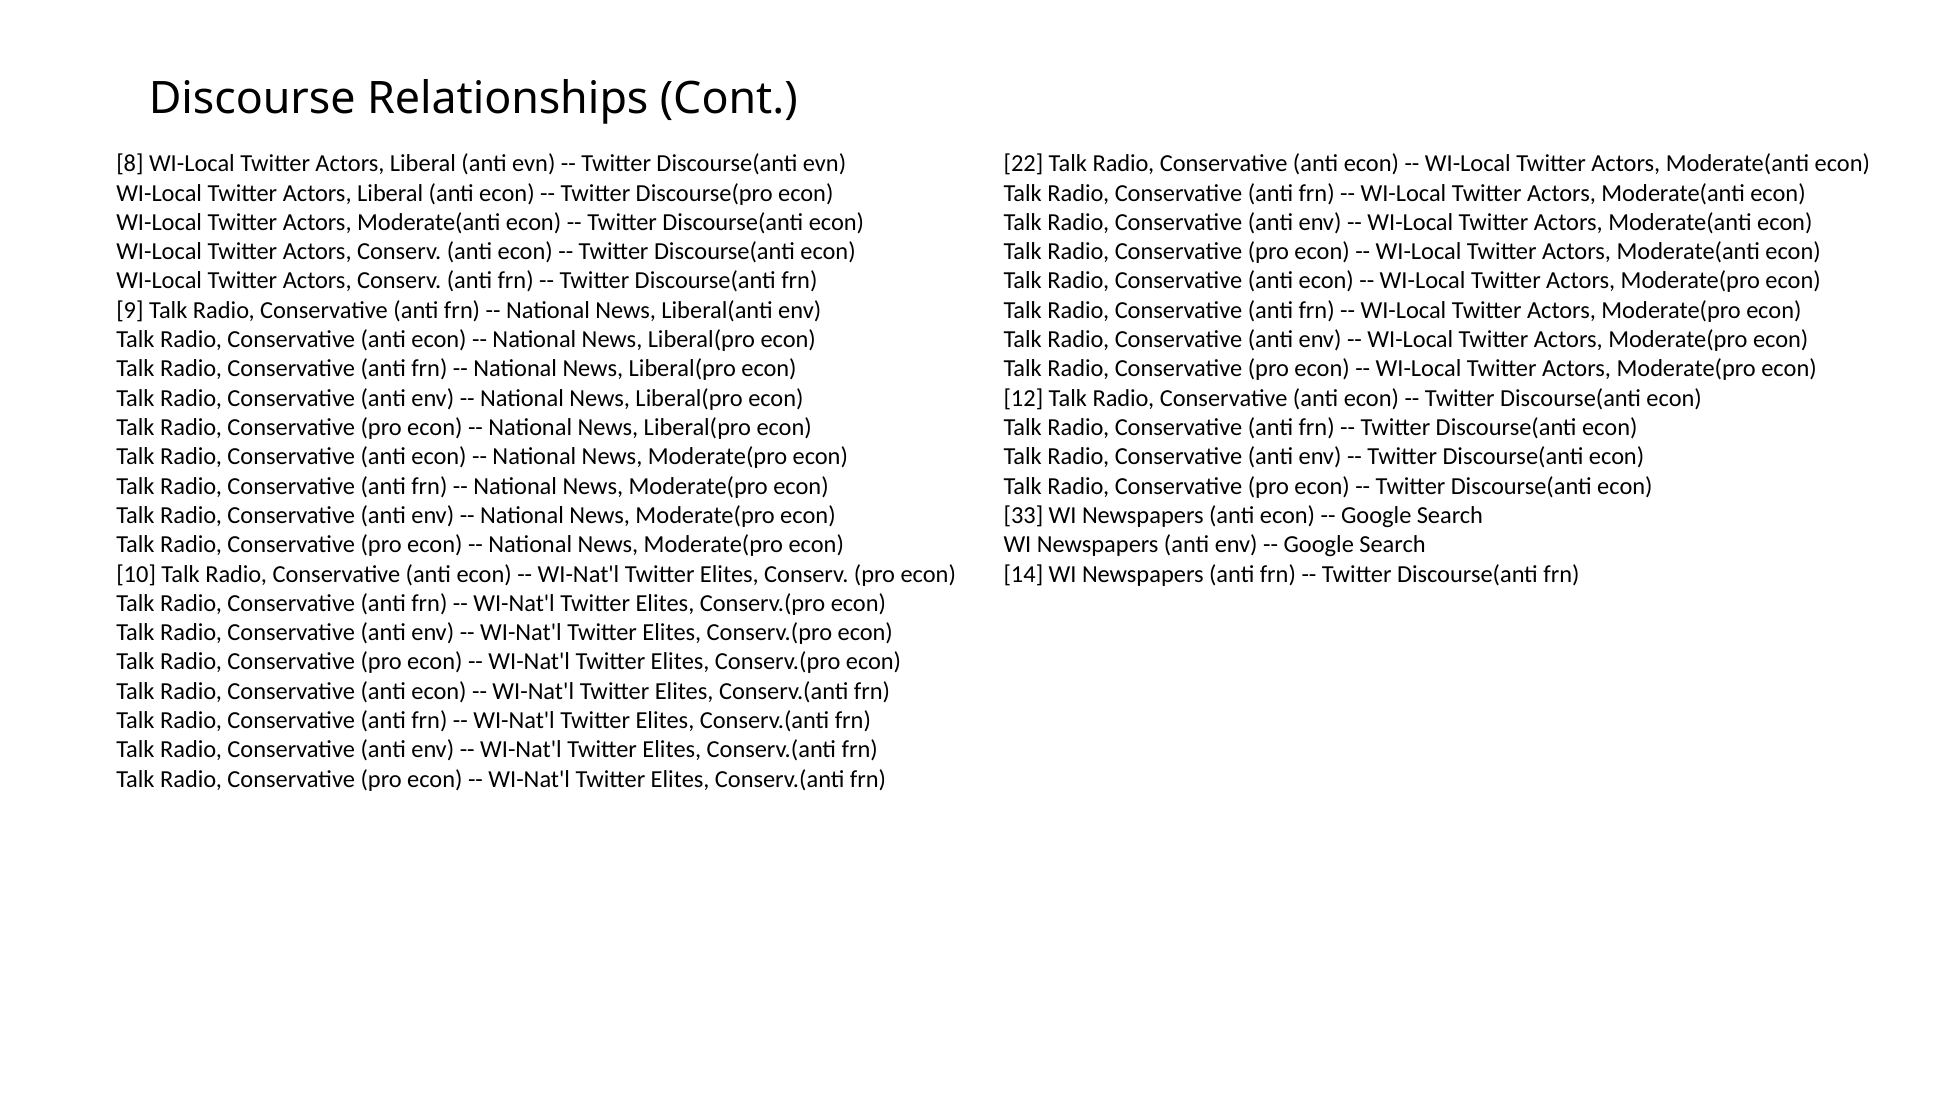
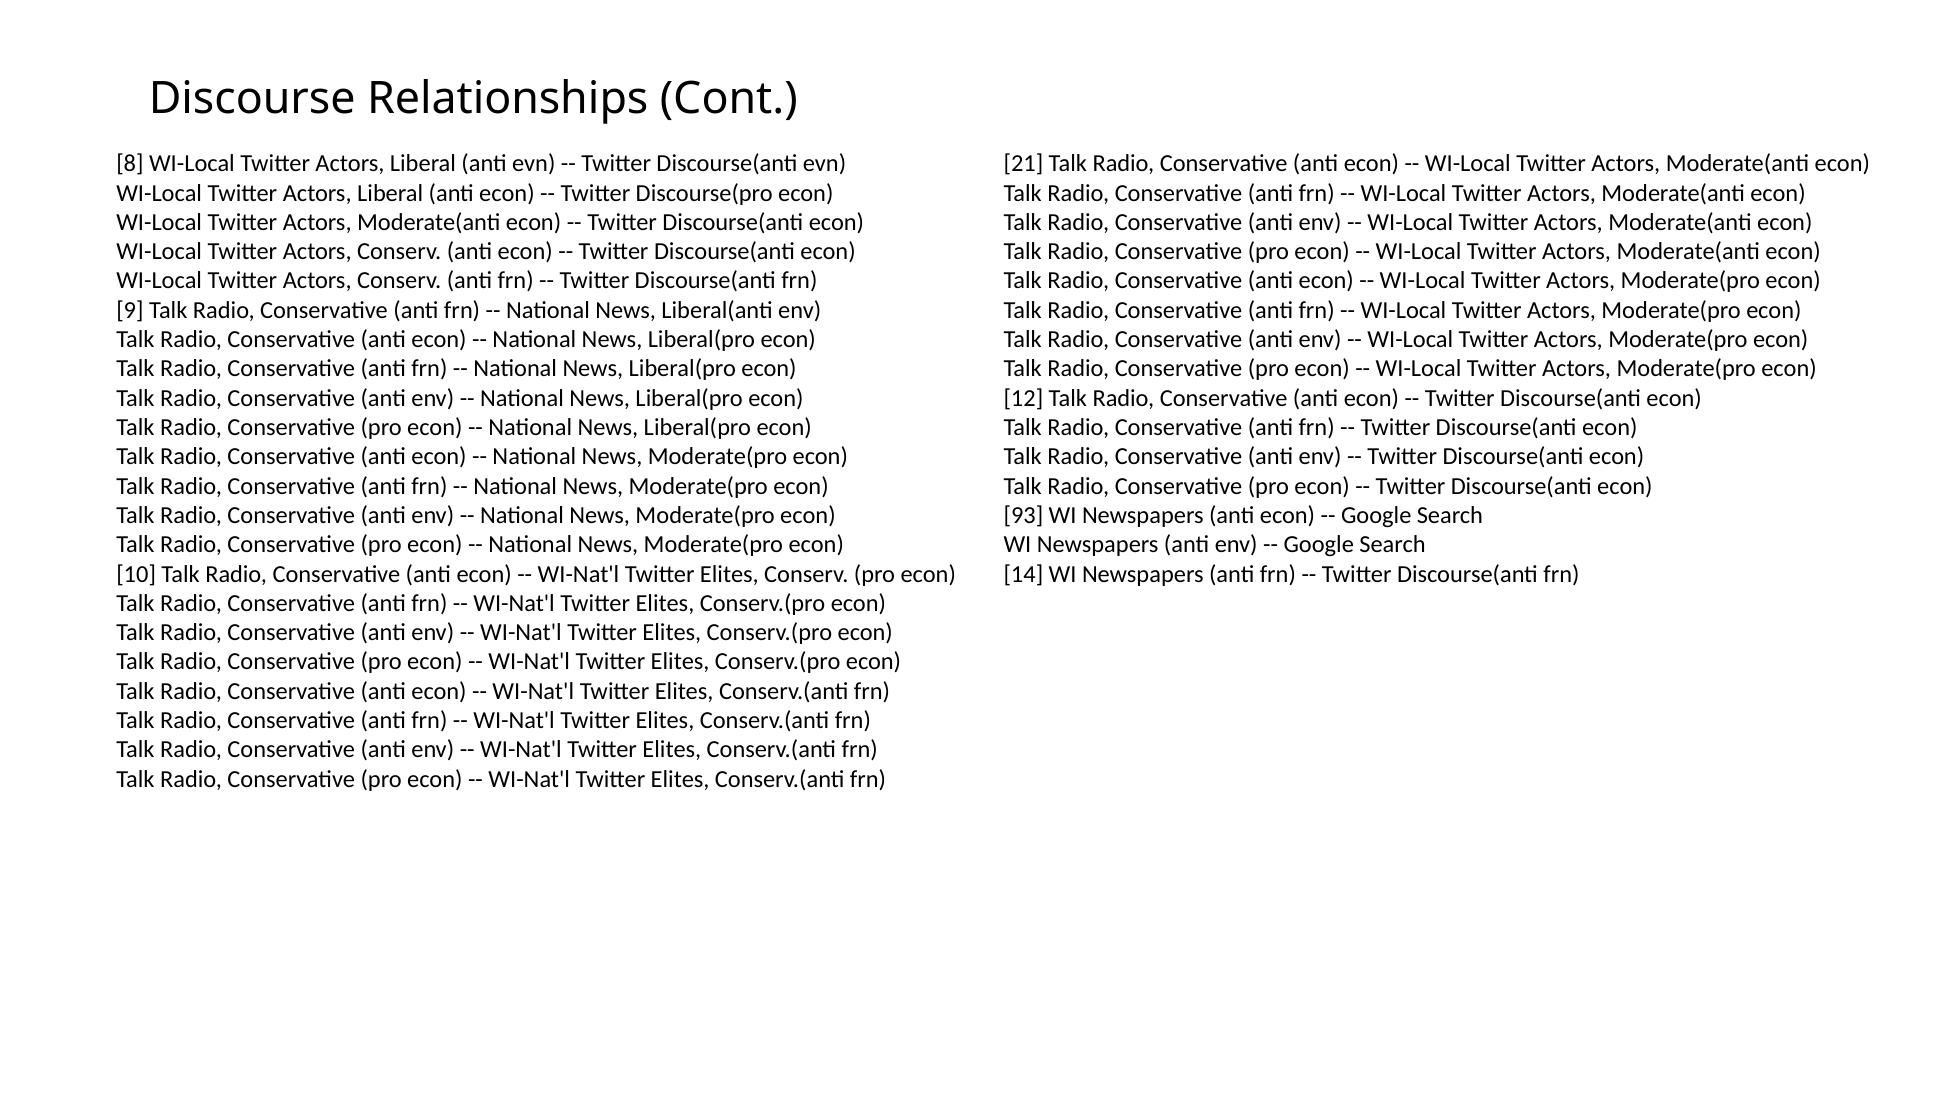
22: 22 -> 21 (1023, 164)
33: 33 -> 93 (1023, 515)
